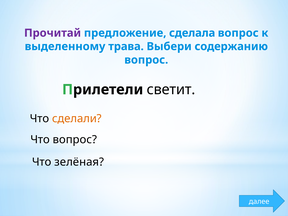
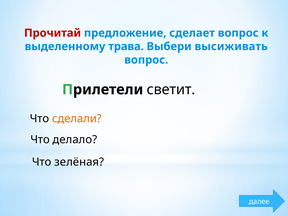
Прочитай colour: purple -> red (53, 33)
сделала: сделала -> сделает (192, 33)
содержанию: содержанию -> высиживать (231, 46)
Что вопрос: вопрос -> делало (75, 140)
